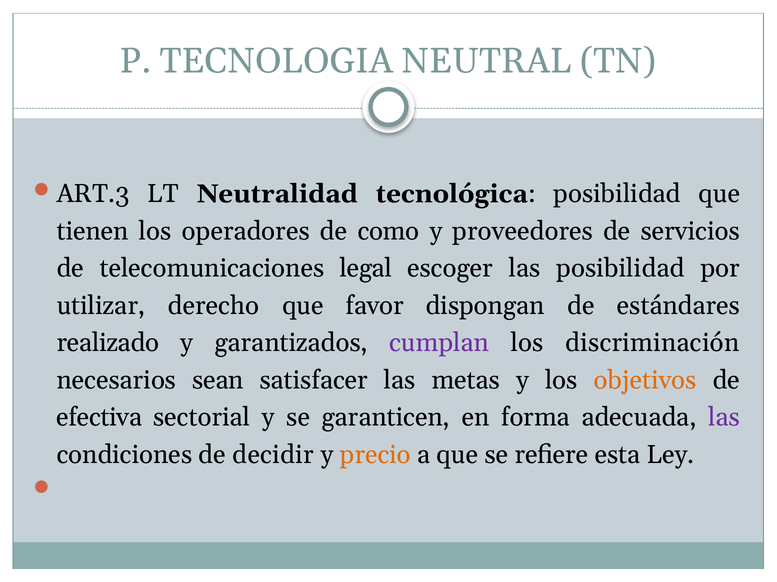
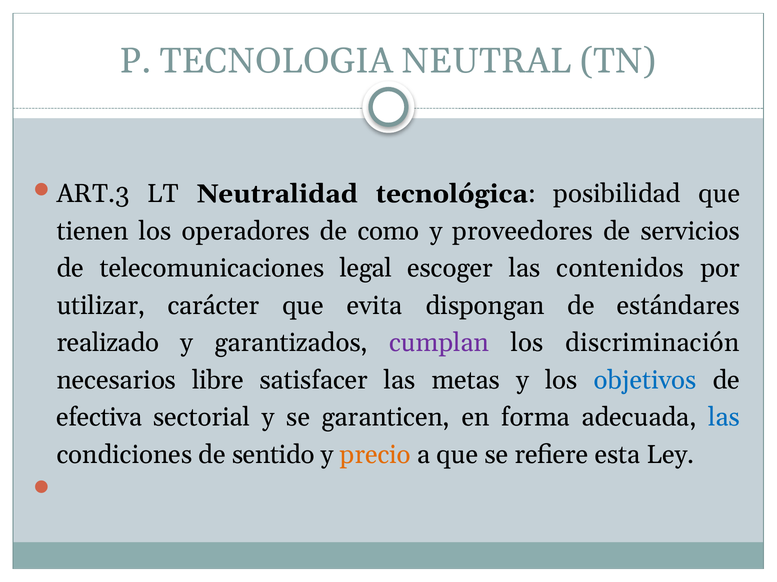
las posibilidad: posibilidad -> contenidos (620, 269)
derecho: derecho -> carácter (214, 306)
favor: favor -> evita (375, 306)
sean: sean -> libre (218, 381)
objetivos colour: orange -> blue (645, 381)
las colour: purple -> blue (724, 418)
decidir: decidir -> sentido (273, 455)
